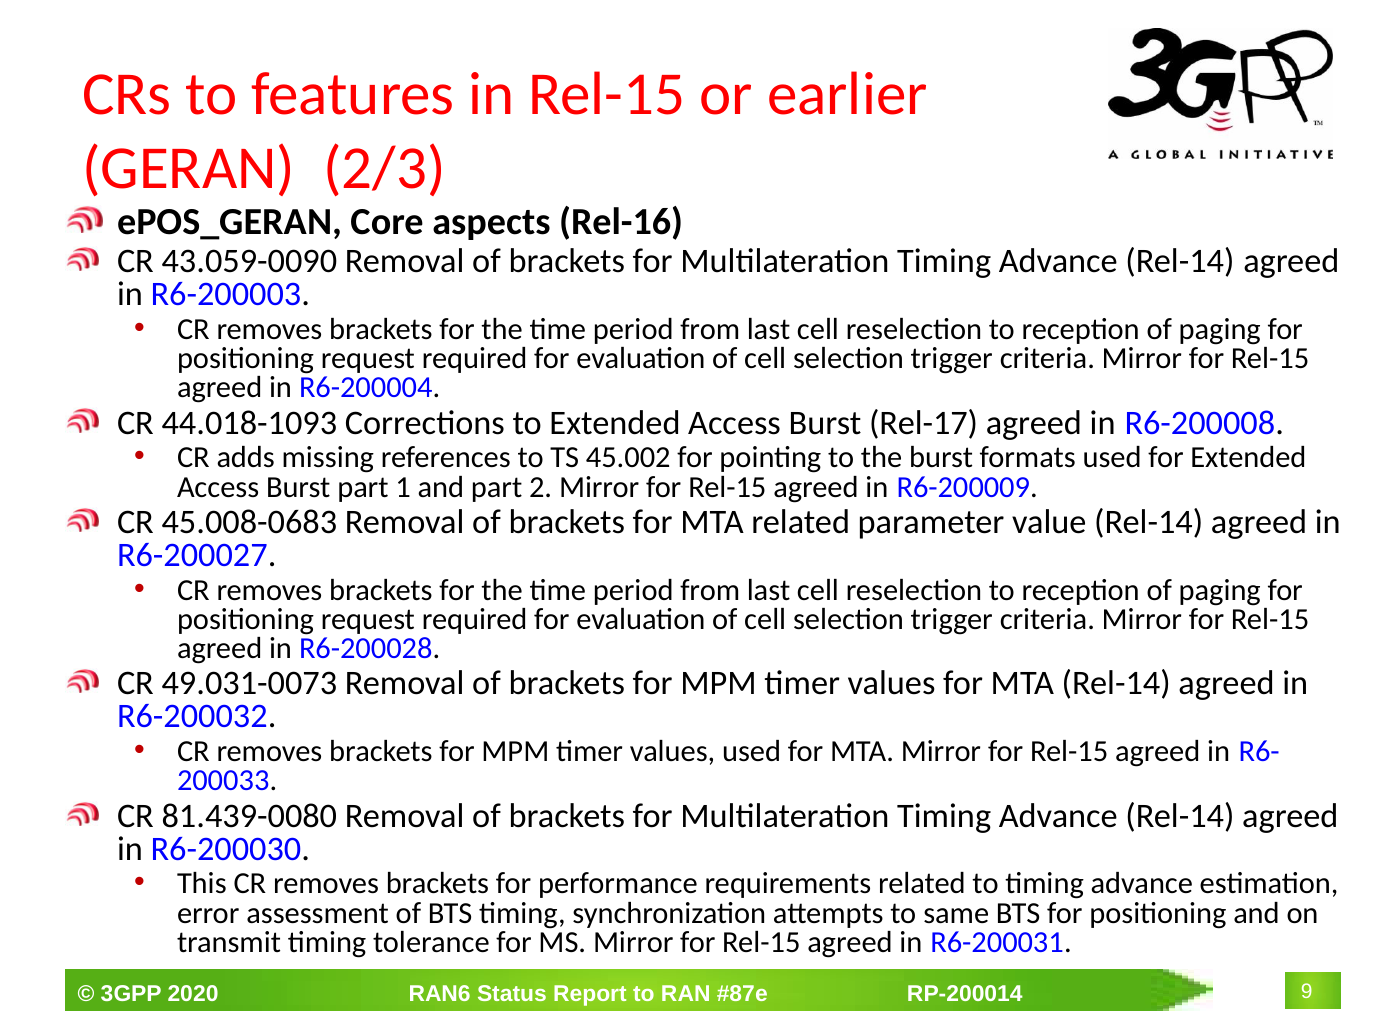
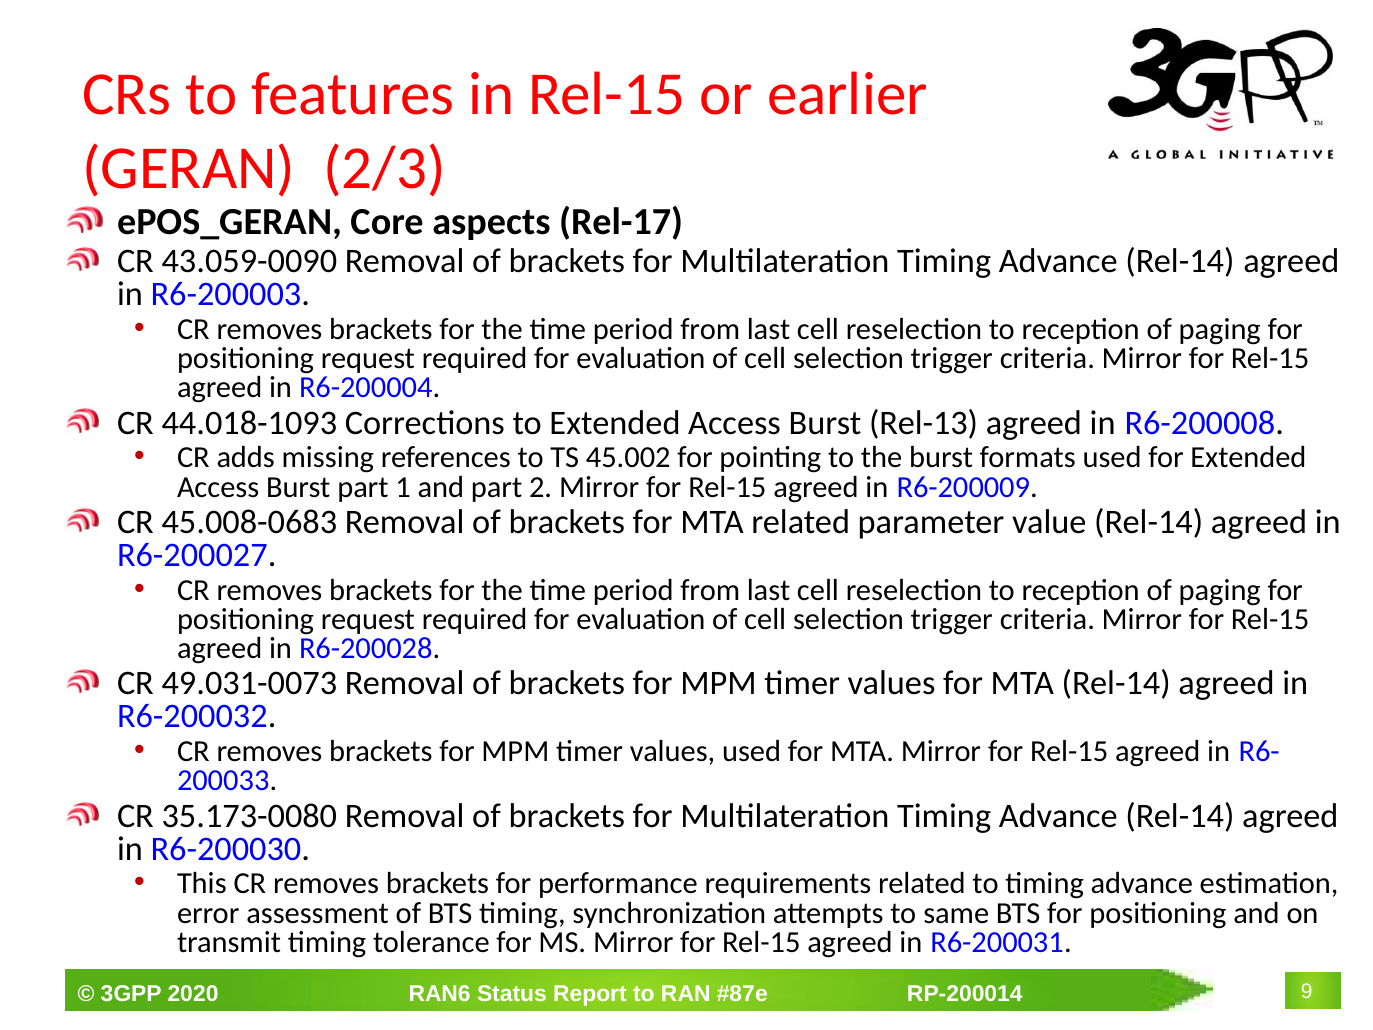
Rel-16: Rel-16 -> Rel-17 (621, 222)
Rel-17: Rel-17 -> Rel-13 (924, 423)
81.439-0080: 81.439-0080 -> 35.173-0080 (249, 816)
